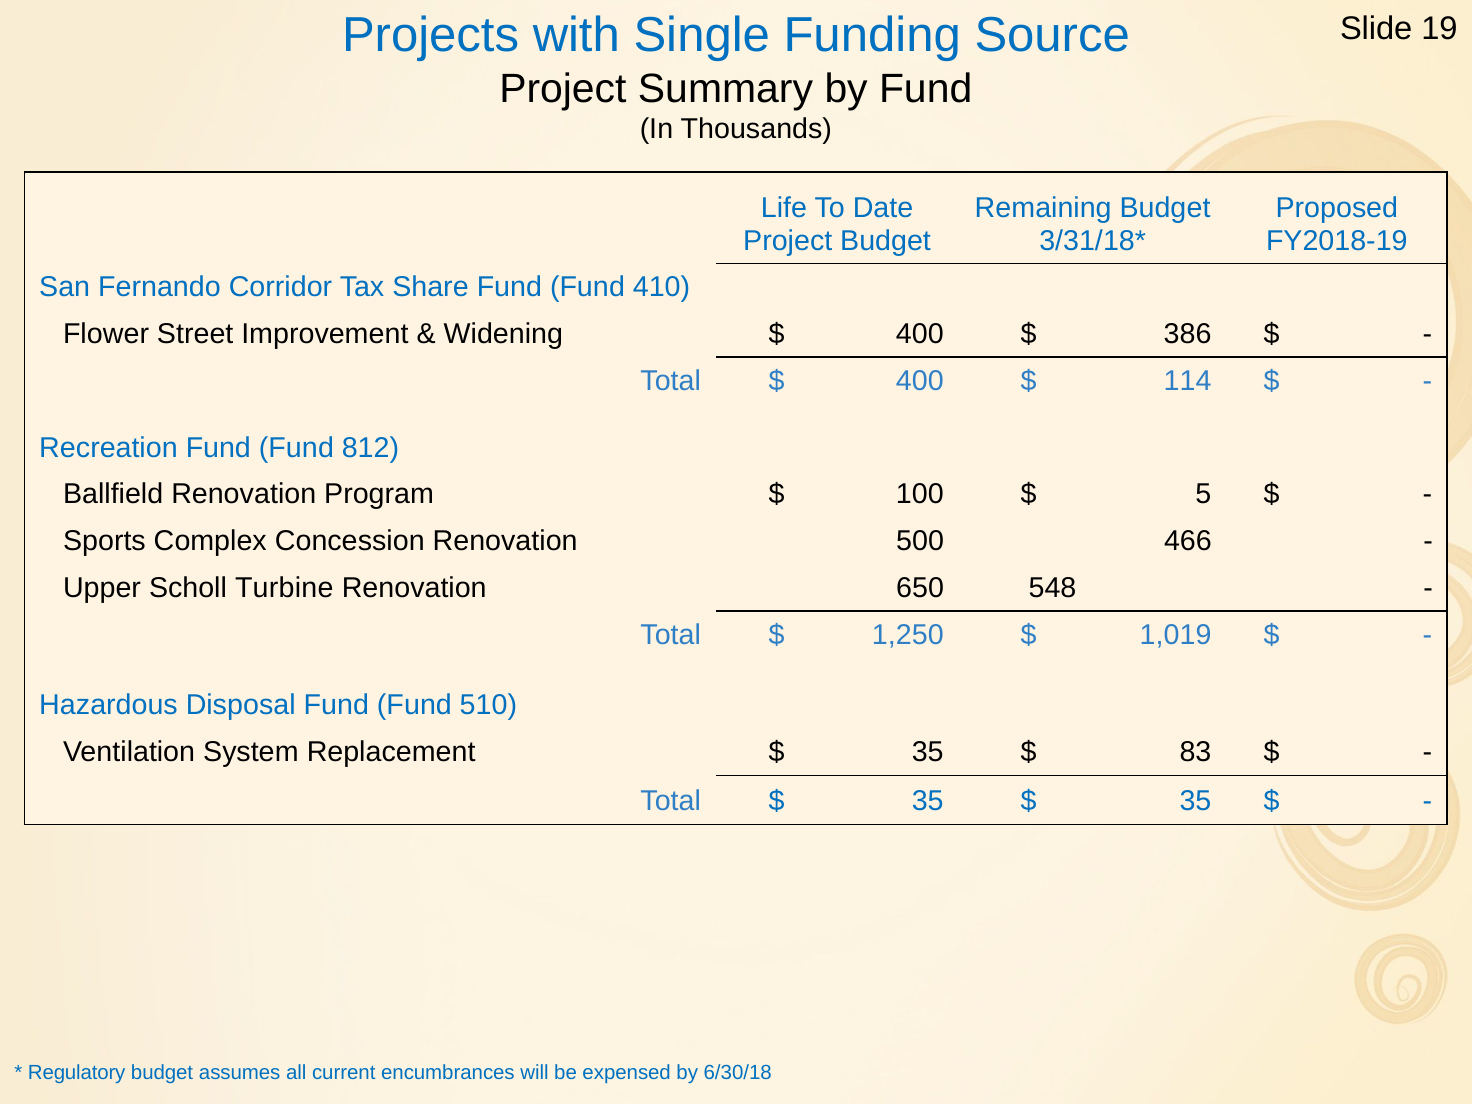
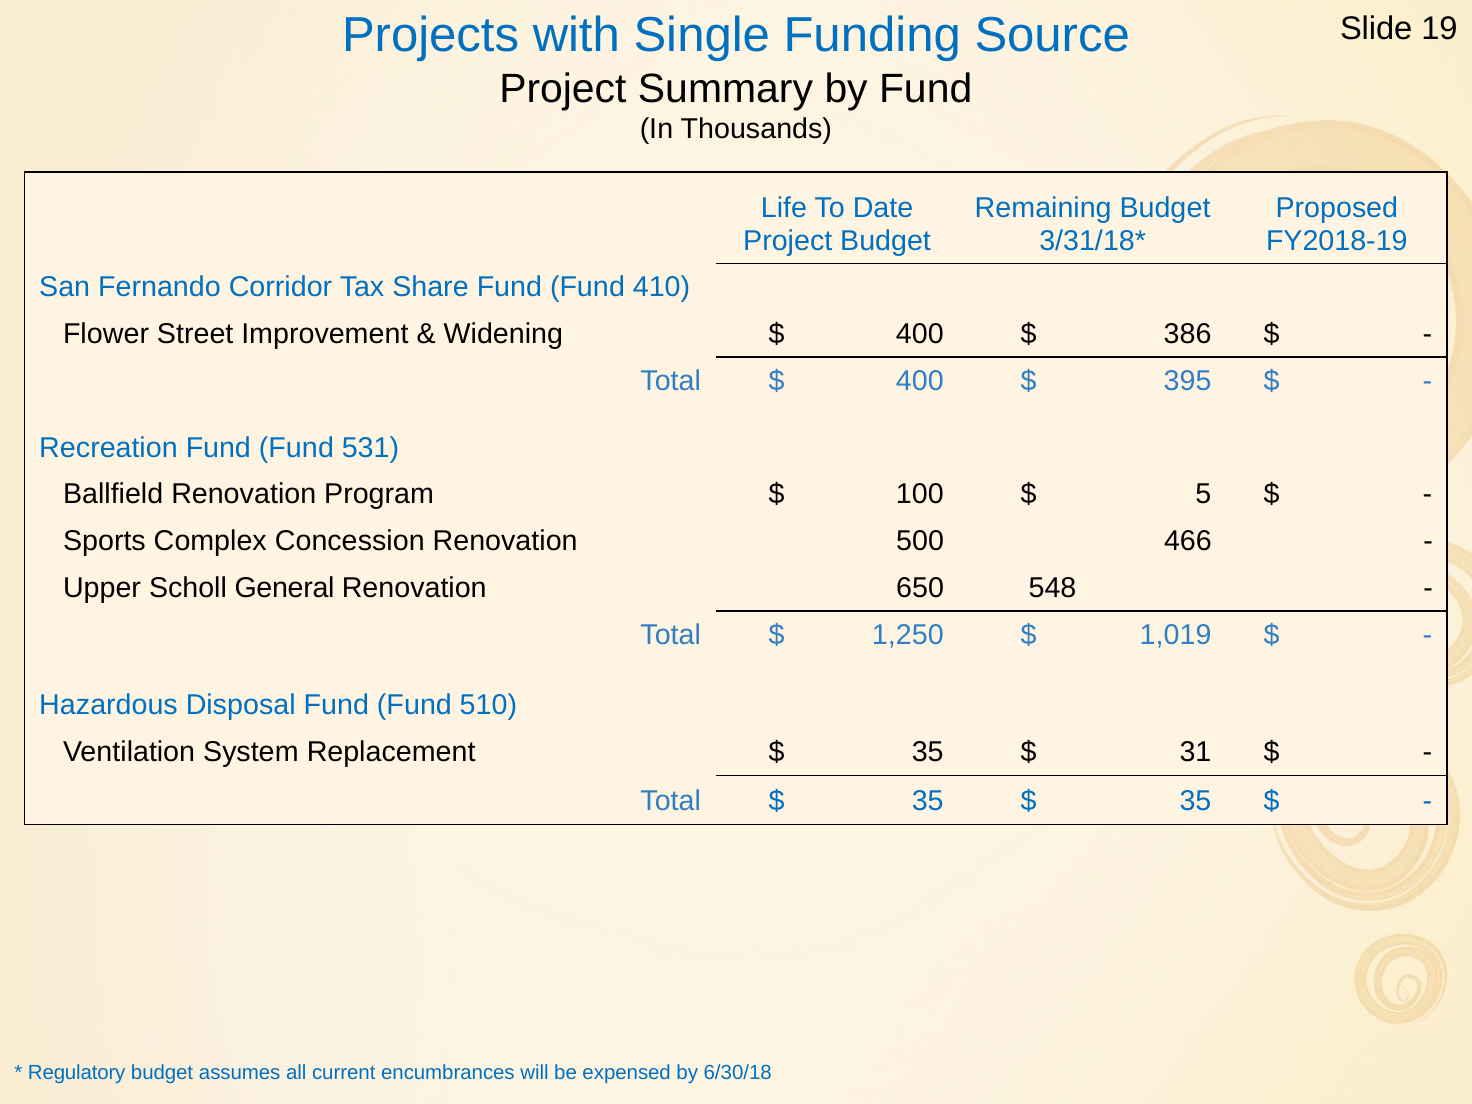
114: 114 -> 395 (1188, 381)
812: 812 -> 531 (370, 448)
Turbine: Turbine -> General (285, 588)
83: 83 -> 31 (1195, 753)
